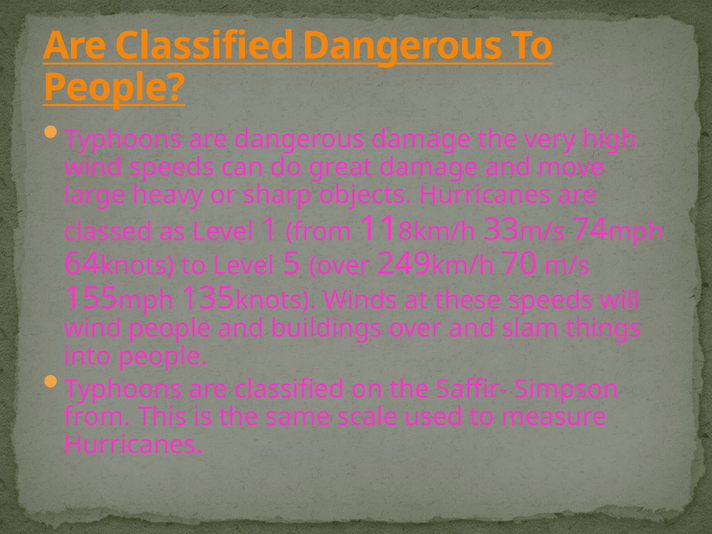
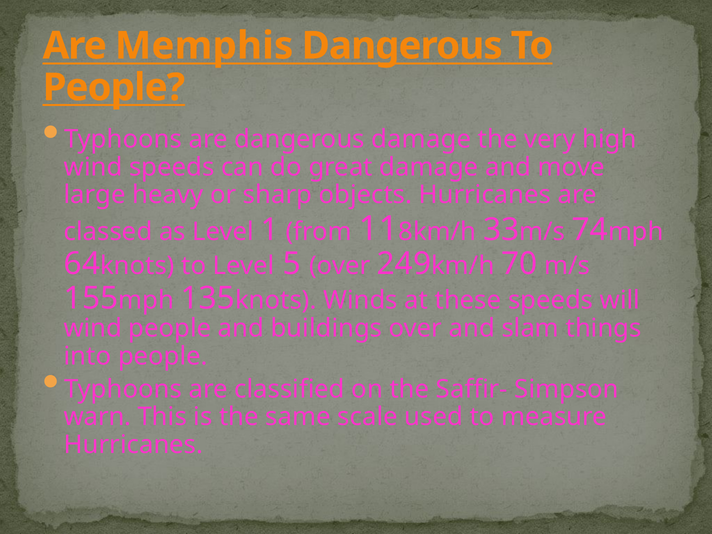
Classified: Classified -> Memphis (204, 46)
from: from -> warn (98, 417)
